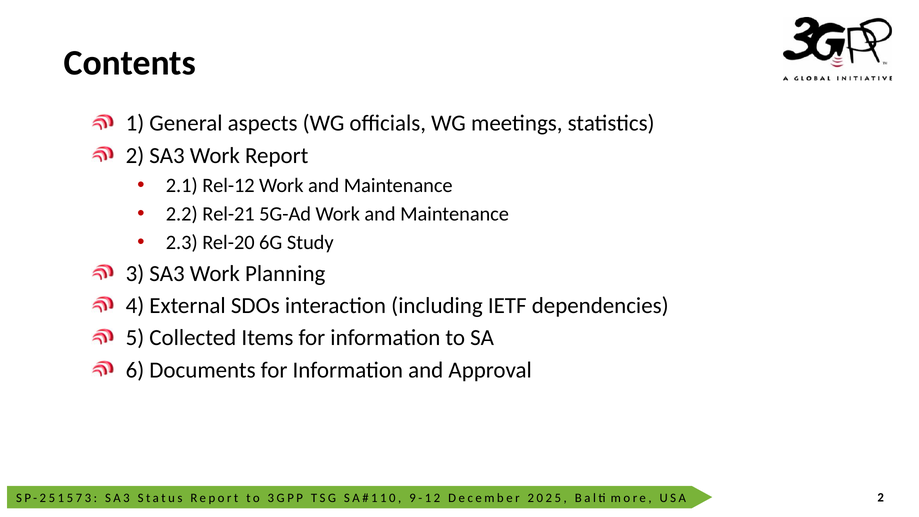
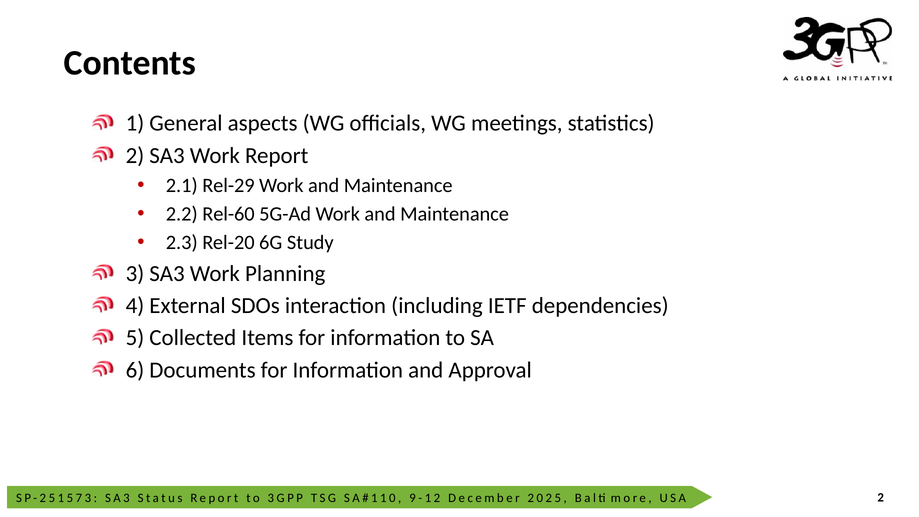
Rel-12: Rel-12 -> Rel-29 (228, 185)
Rel-21: Rel-21 -> Rel-60 (228, 214)
